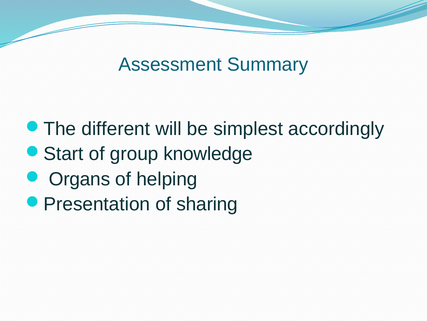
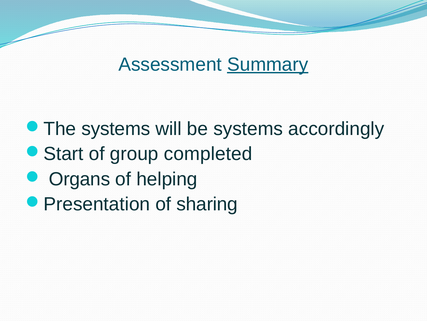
Summary underline: none -> present (268, 64)
different: different -> systems (116, 129)
be simplest: simplest -> systems (248, 129)
knowledge: knowledge -> completed (208, 154)
